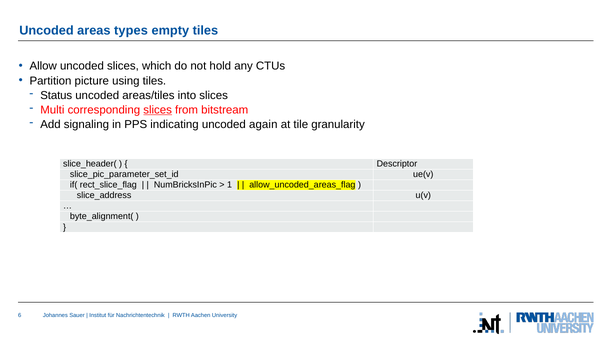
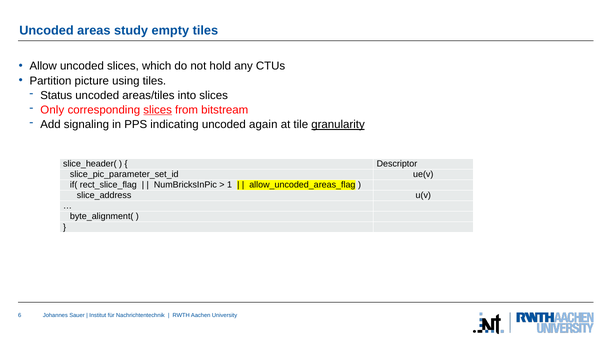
types: types -> study (131, 30)
Multi: Multi -> Only (52, 110)
granularity underline: none -> present (338, 125)
